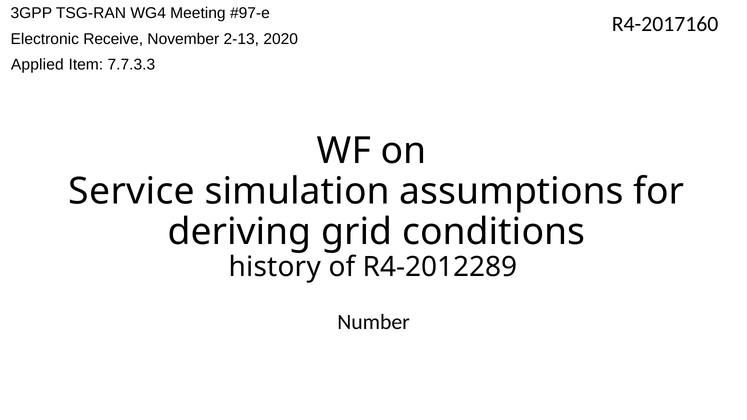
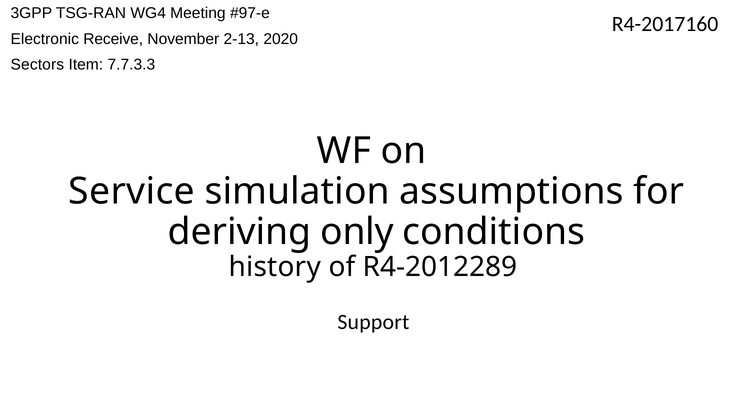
Applied: Applied -> Sectors (37, 65)
grid: grid -> only (357, 232)
Number: Number -> Support (373, 322)
